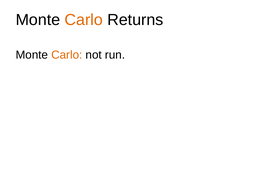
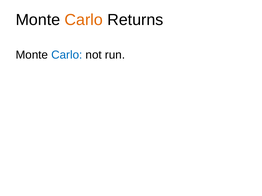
Carlo colour: orange -> blue (67, 55)
